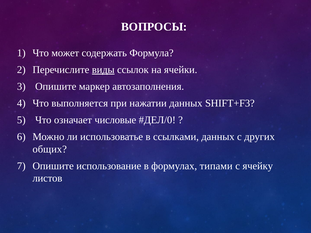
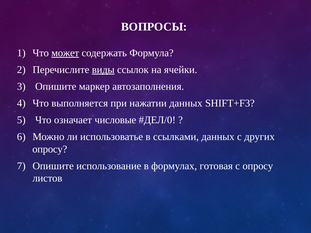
может underline: none -> present (65, 53)
общих: общих -> опросу (50, 149)
типами: типами -> готовая (216, 166)
с ячейку: ячейку -> опросу (258, 166)
